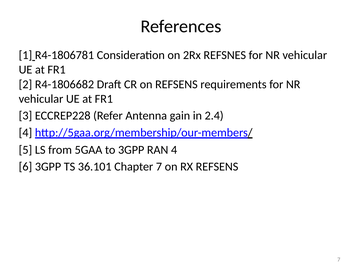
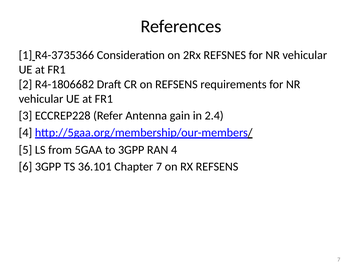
R4-1806781: R4-1806781 -> R4-3735366 (64, 55)
